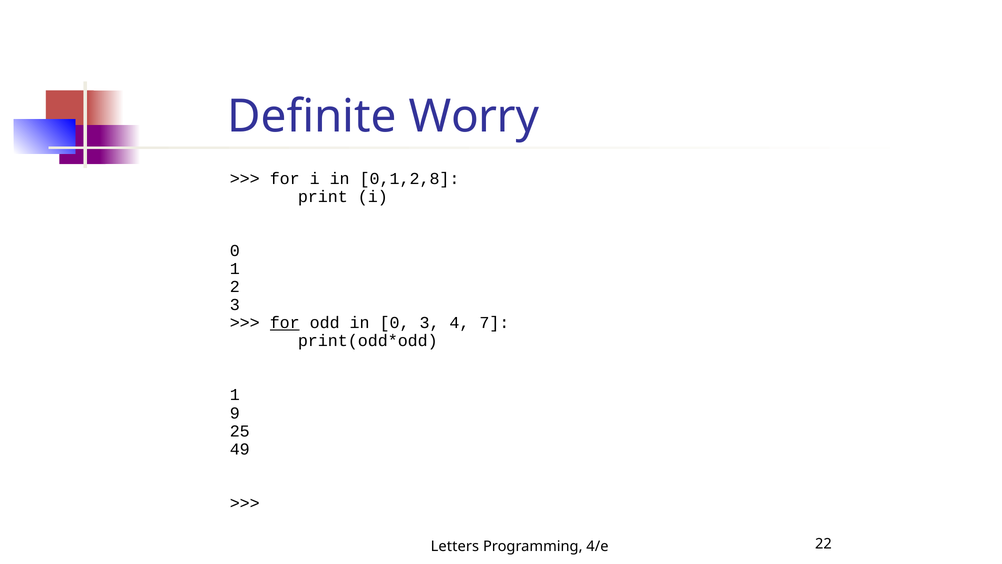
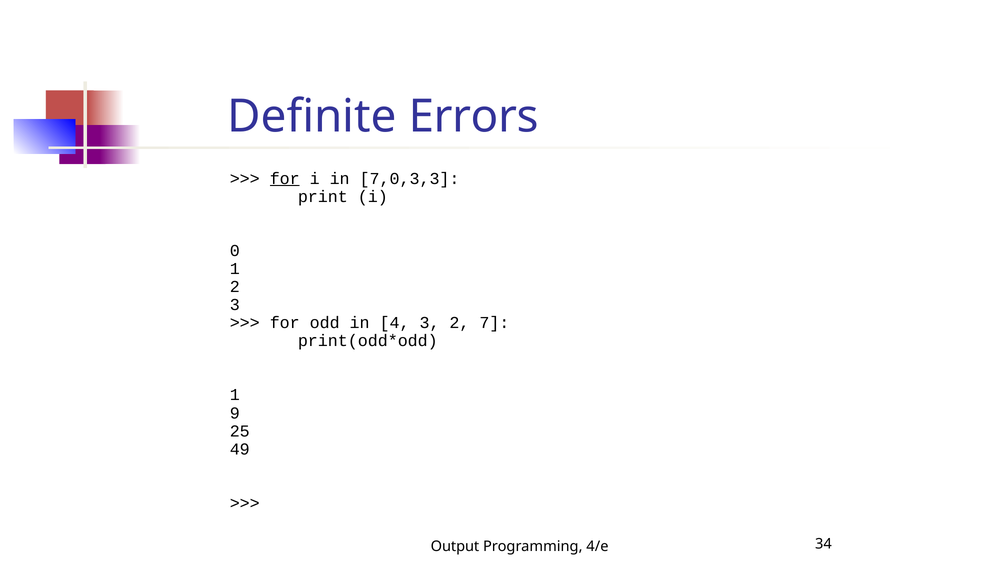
Worry: Worry -> Errors (474, 117)
for underline: none -> present (285, 178)
0,1,2,8: 0,1,2,8 -> 7,0,3,3 (410, 178)
for underline: present -> none (285, 323)
in 0: 0 -> 4 (395, 323)
3 4: 4 -> 2 (459, 323)
Letters: Letters -> Output (455, 546)
22: 22 -> 34 (823, 544)
